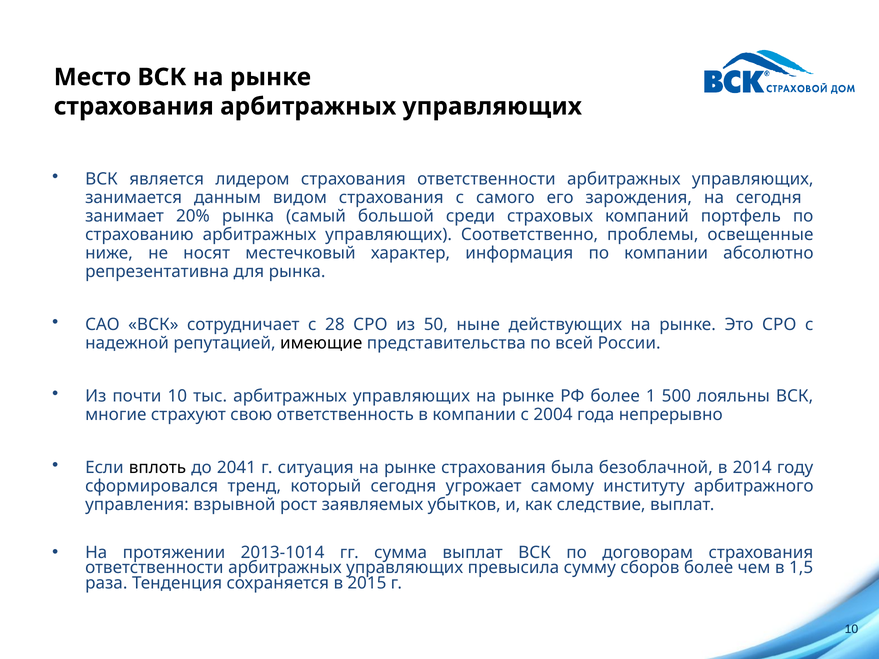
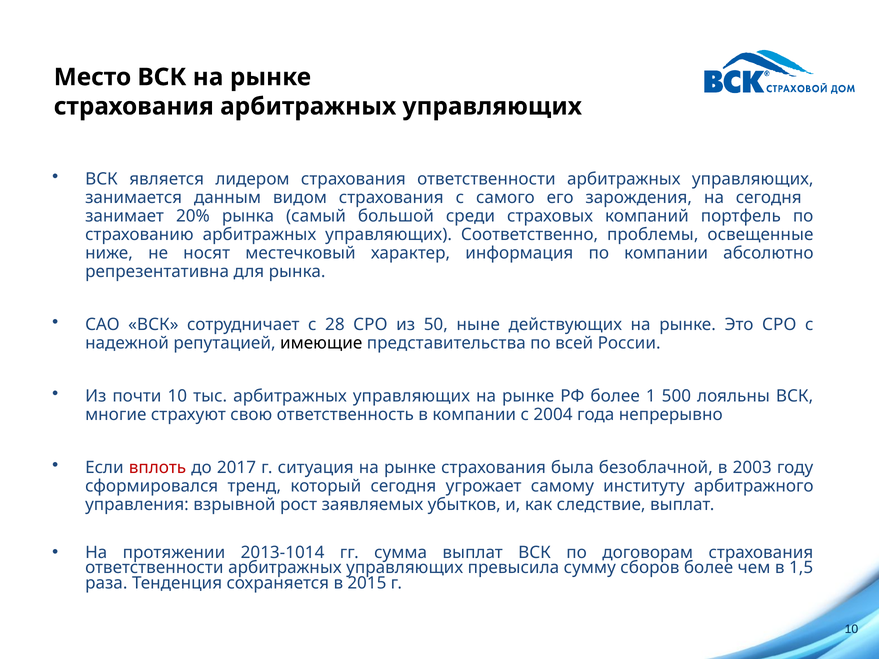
вплоть colour: black -> red (157, 468)
2041: 2041 -> 2017 (236, 468)
2014: 2014 -> 2003 (752, 468)
